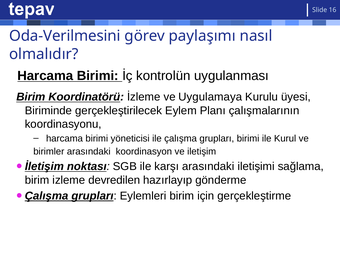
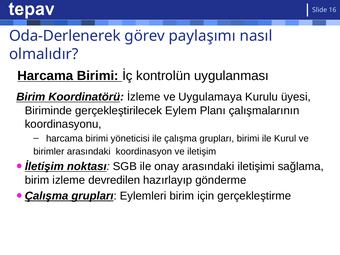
Oda-Verilmesini: Oda-Verilmesini -> Oda-Derlenerek (65, 36)
karşı: karşı -> onay (167, 166)
